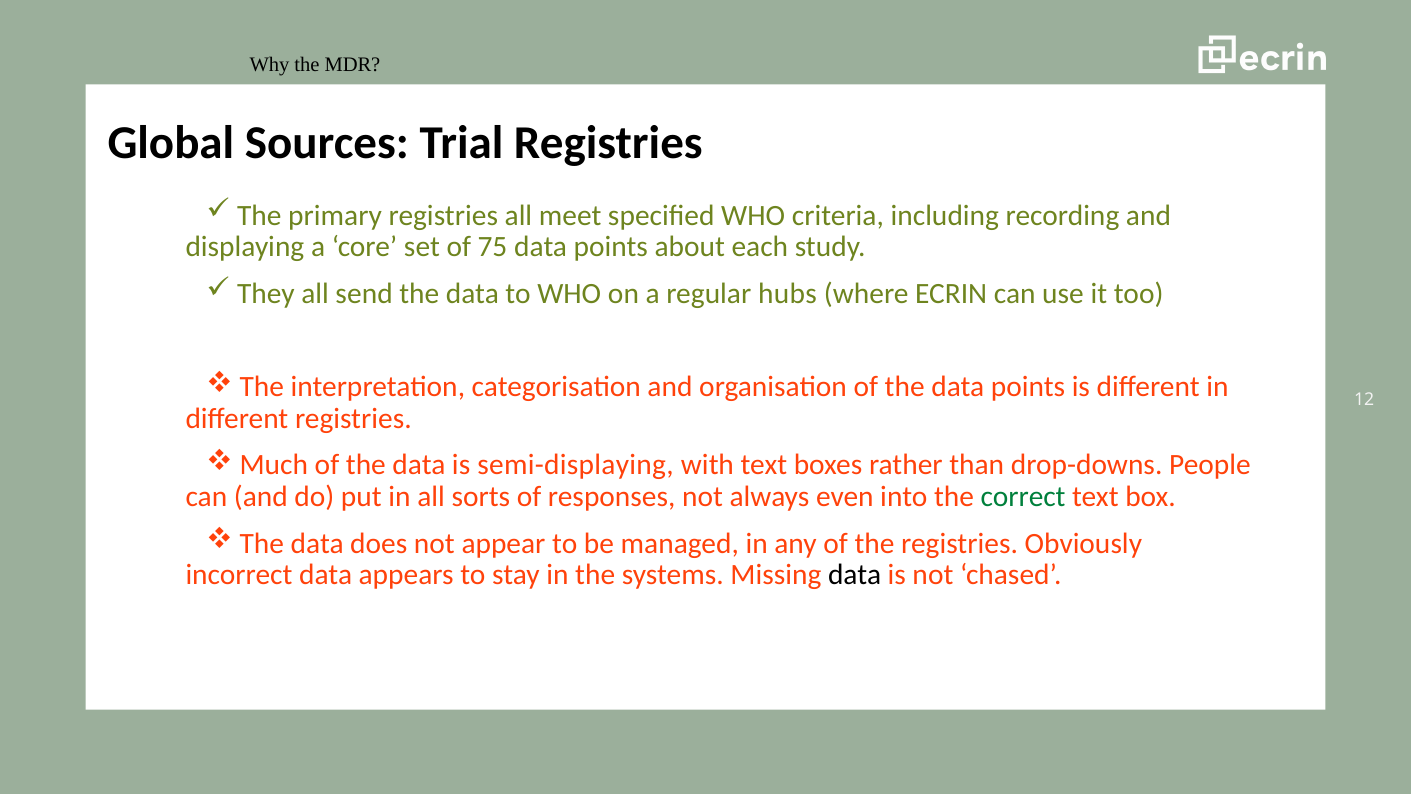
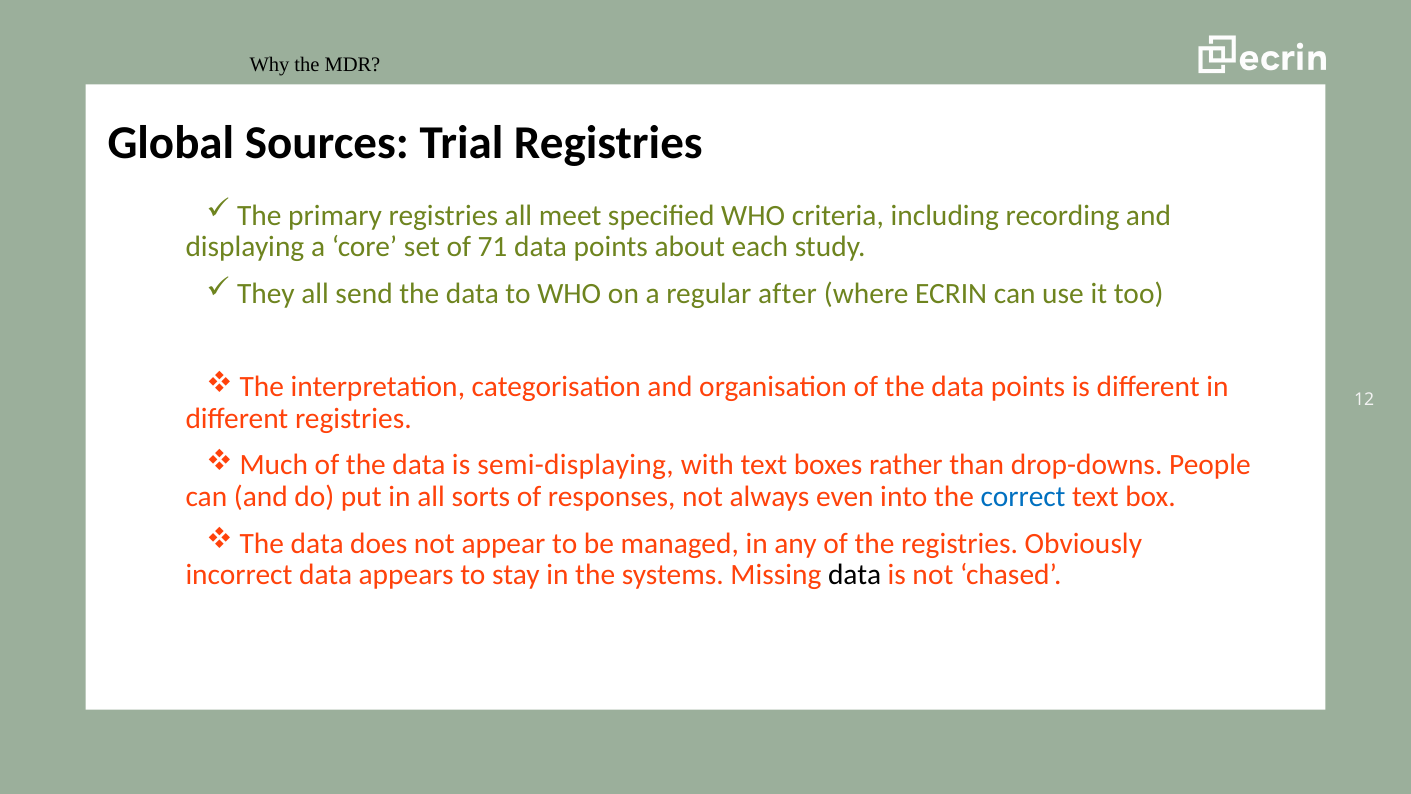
75: 75 -> 71 (492, 247)
hubs: hubs -> after (787, 294)
correct colour: green -> blue (1023, 497)
